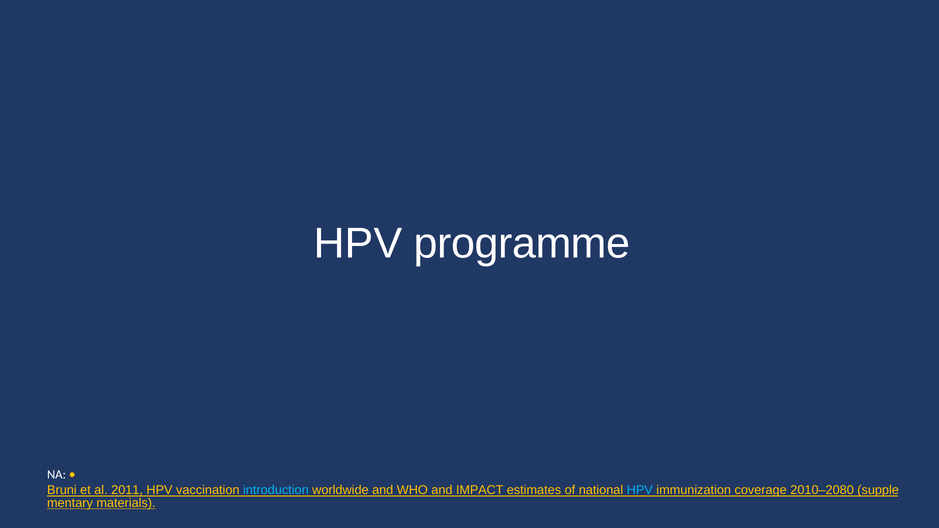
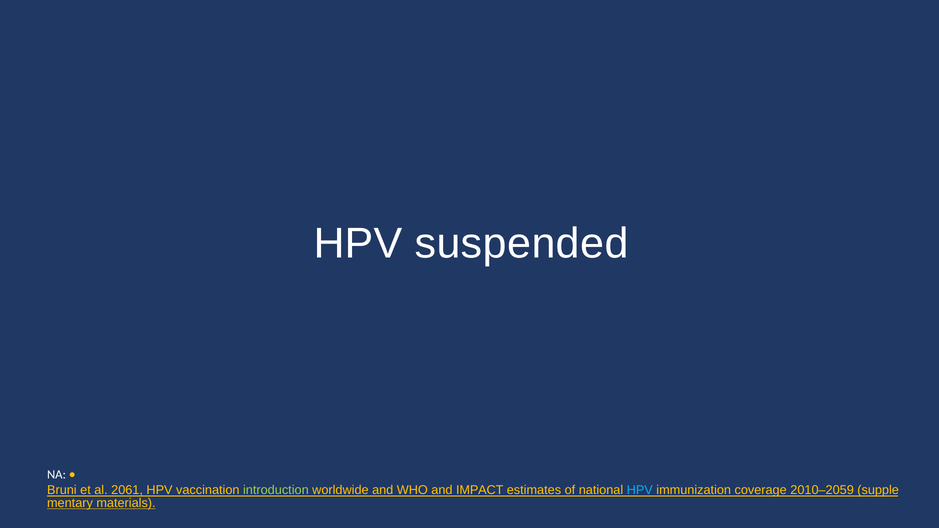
programme: programme -> suspended (522, 244)
2011: 2011 -> 2061 (127, 490)
introduction colour: light blue -> light green (276, 490)
2010–2080: 2010–2080 -> 2010–2059 (822, 490)
